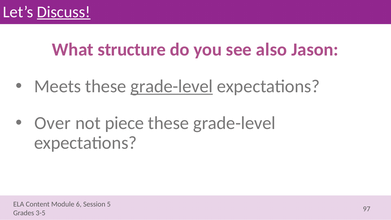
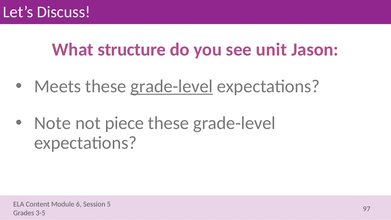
Discuss underline: present -> none (64, 12)
also: also -> unit (271, 50)
Over: Over -> Note (53, 123)
